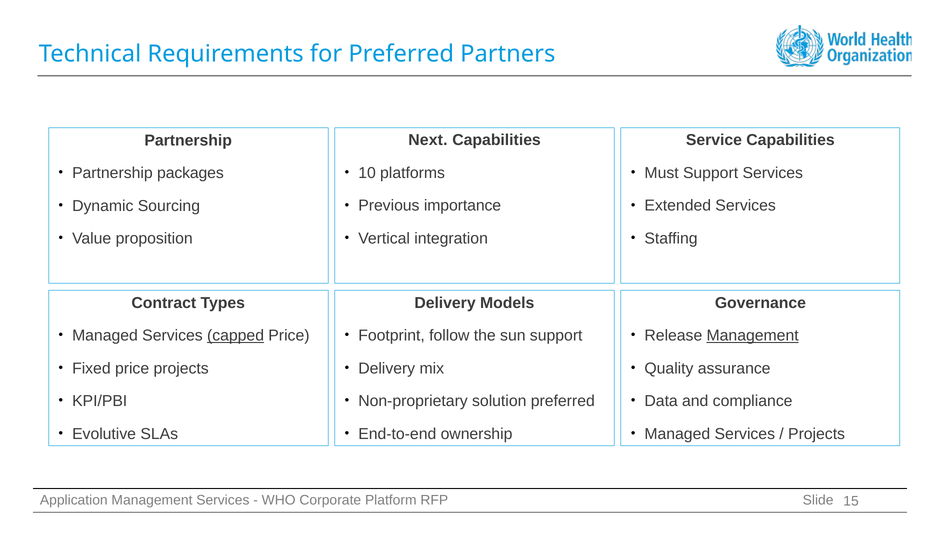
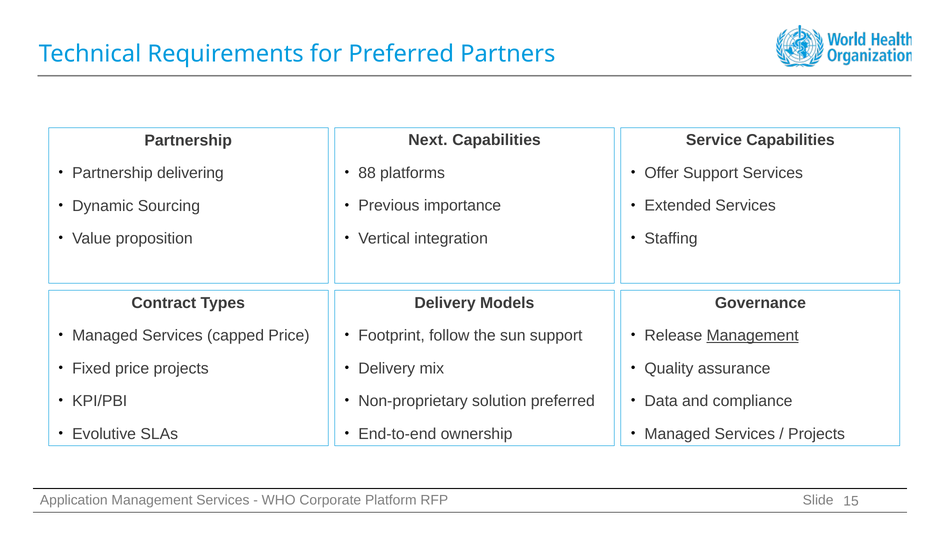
10: 10 -> 88 (367, 173)
Must: Must -> Offer (662, 173)
packages: packages -> delivering (190, 173)
capped underline: present -> none (236, 335)
